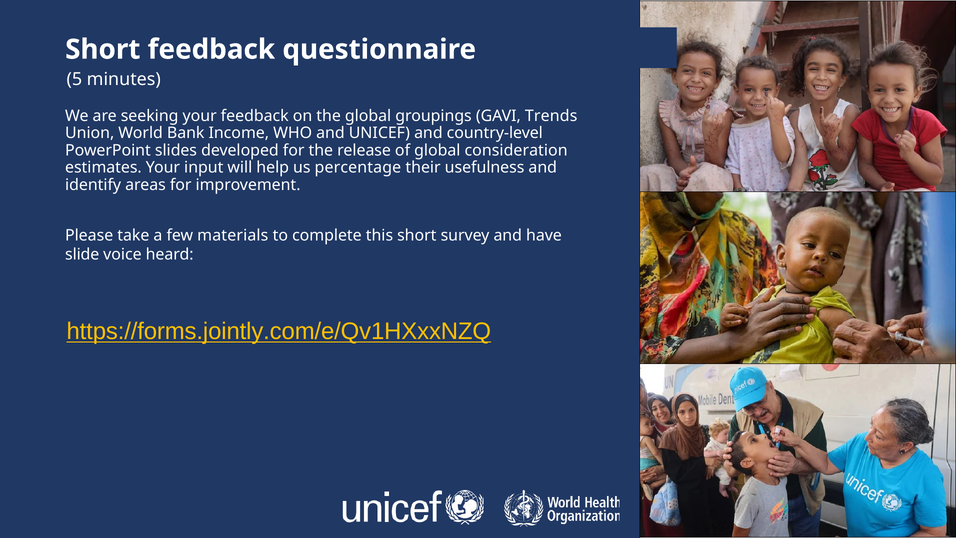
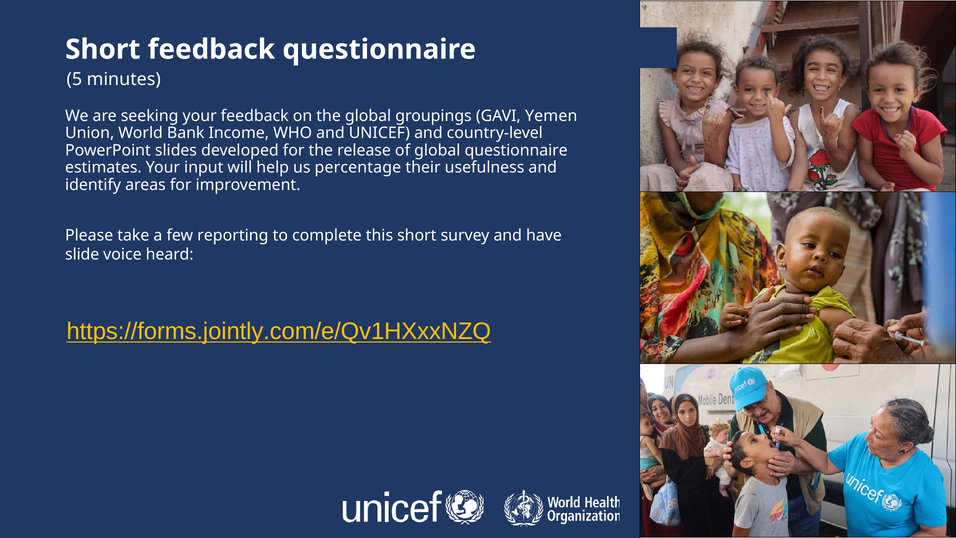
Trends: Trends -> Yemen (551, 116)
global consideration: consideration -> questionnaire (516, 150)
materials: materials -> reporting (233, 235)
